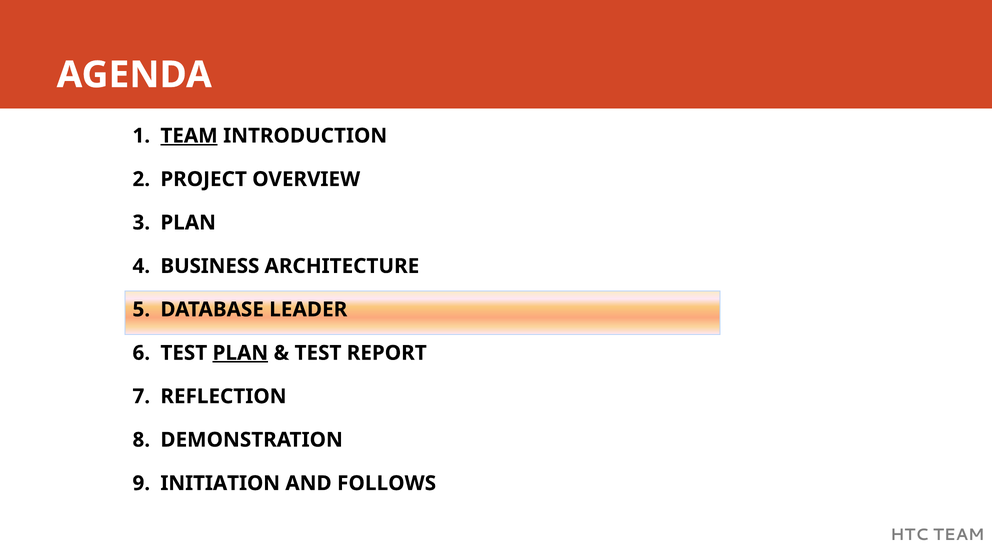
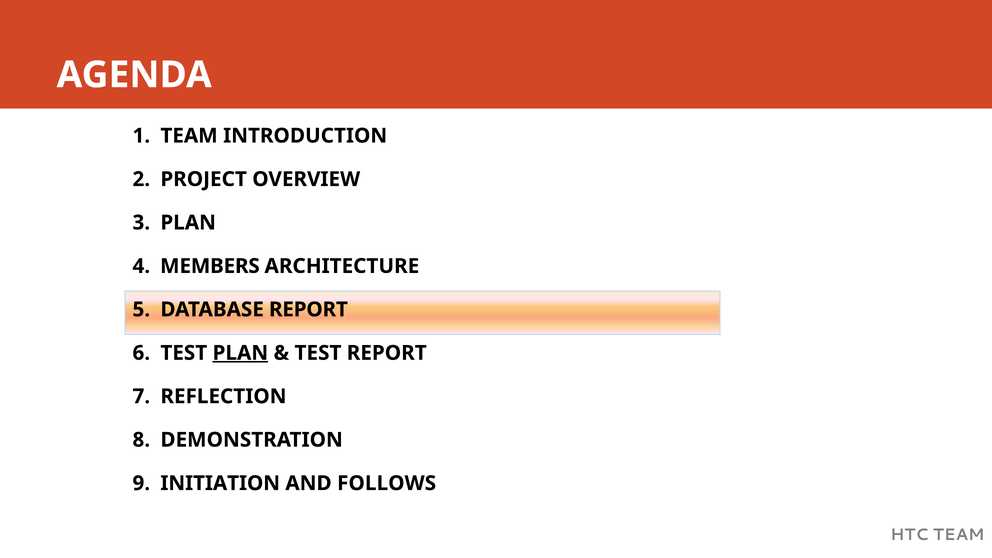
TEAM underline: present -> none (189, 136)
BUSINESS: BUSINESS -> MEMBERS (210, 266)
DATABASE LEADER: LEADER -> REPORT (308, 310)
